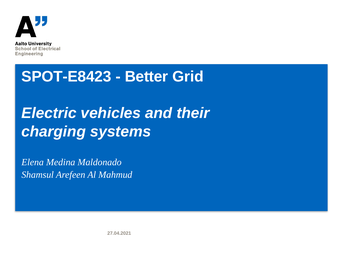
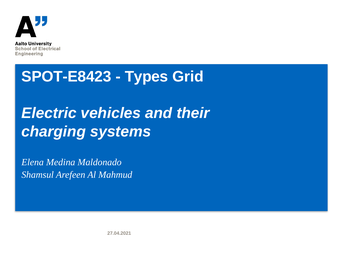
Better: Better -> Types (146, 77)
